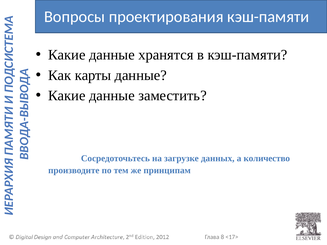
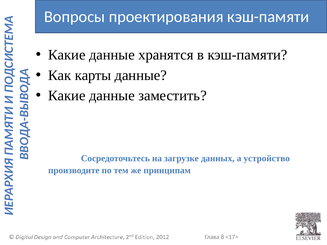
количество: количество -> устройство (267, 159)
